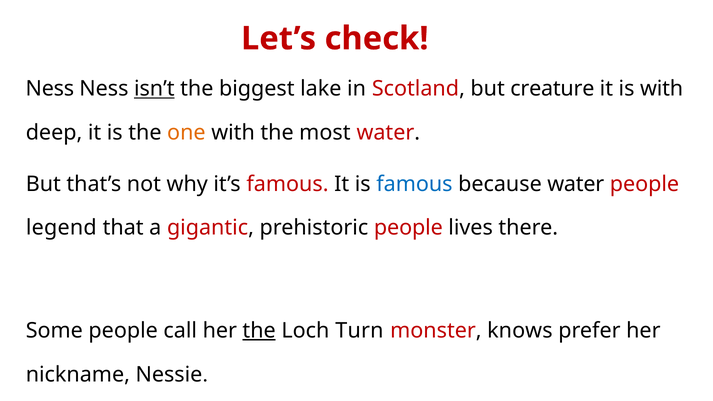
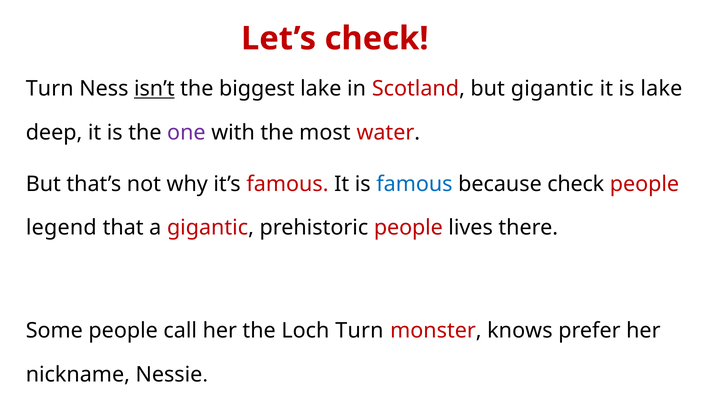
Ness: Ness -> Turn (50, 89)
but creature: creature -> gigantic (552, 89)
is with: with -> lake (661, 89)
one colour: orange -> purple (186, 133)
because water: water -> check (576, 184)
the underline: present -> none (259, 331)
